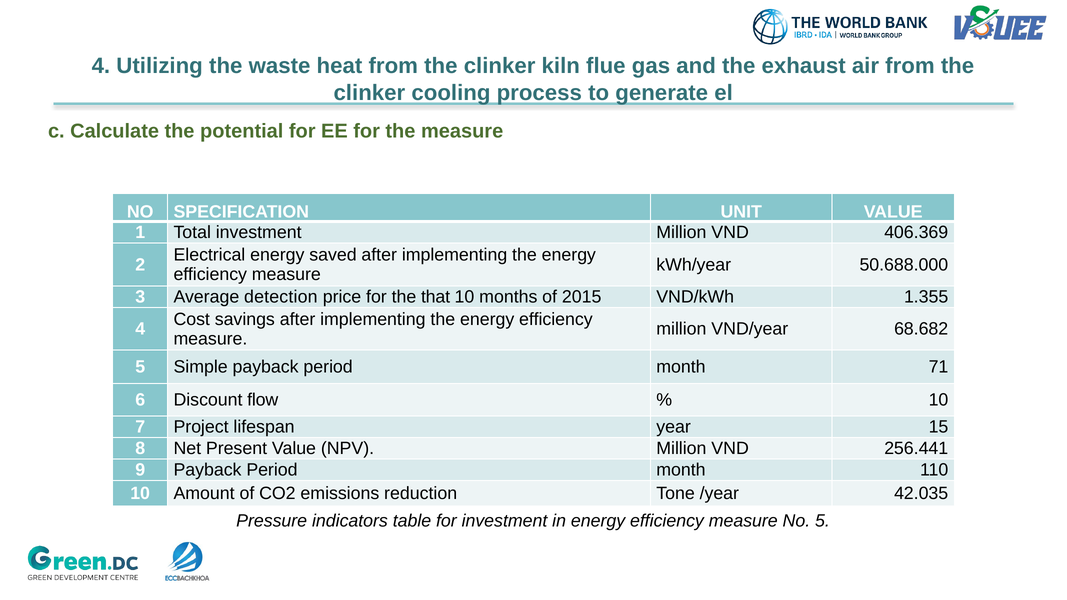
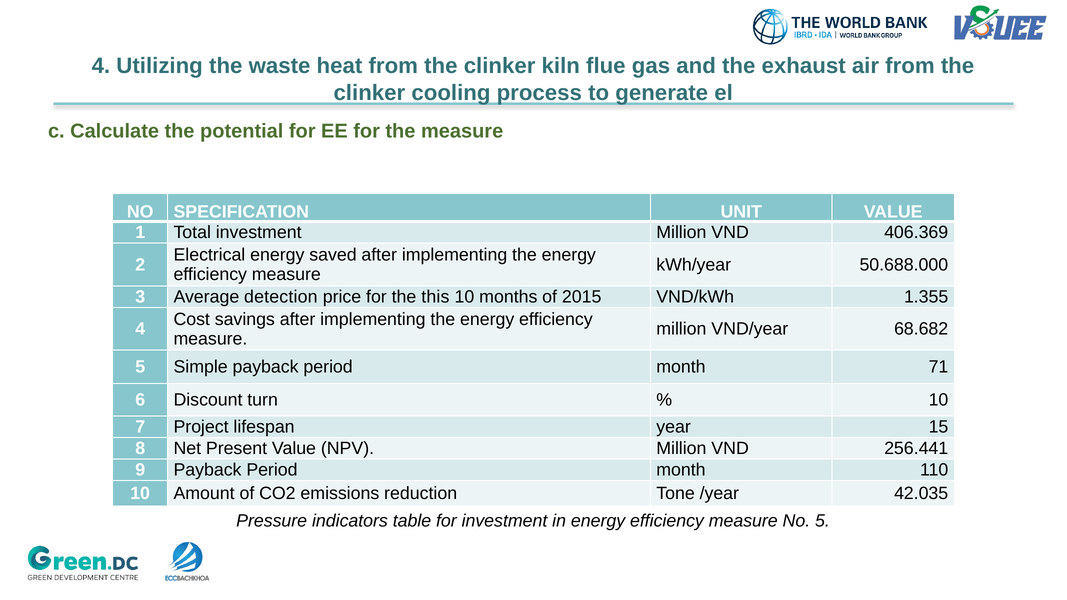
that: that -> this (435, 297)
flow: flow -> turn (263, 400)
